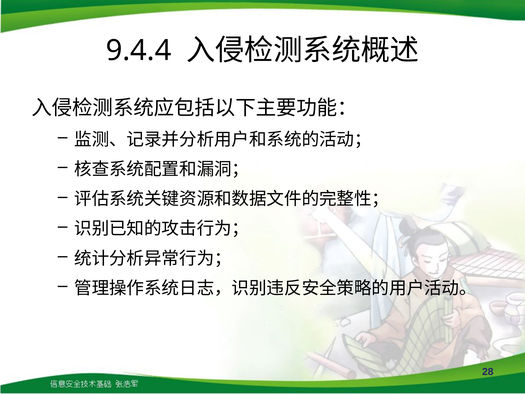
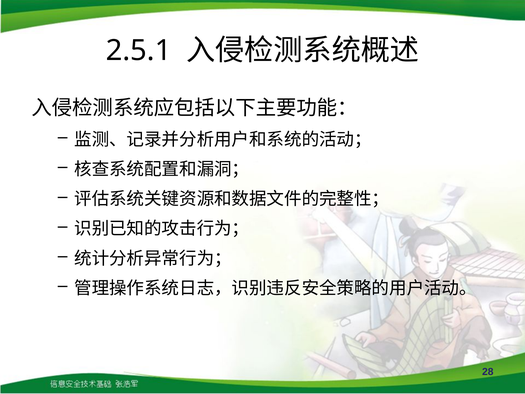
9.4.4: 9.4.4 -> 2.5.1 (139, 51)
